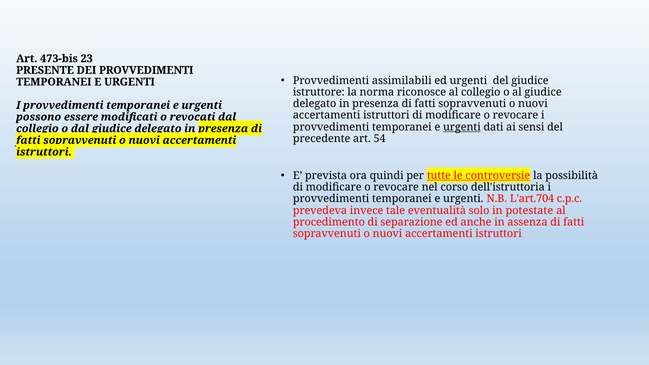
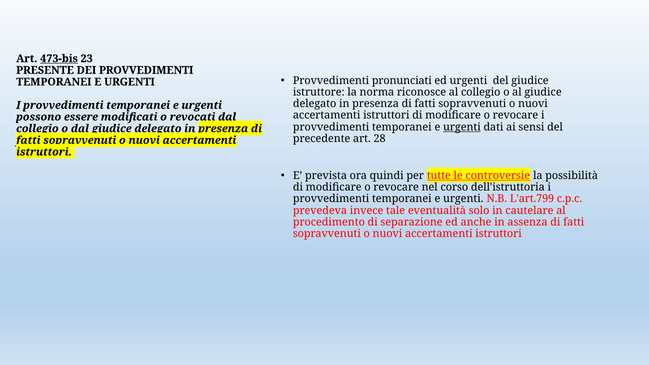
473-bis underline: none -> present (59, 59)
assimilabili: assimilabili -> pronunciati (402, 80)
54: 54 -> 28 (380, 139)
L'art.704: L'art.704 -> L'art.799 (532, 199)
potestate: potestate -> cautelare (529, 211)
